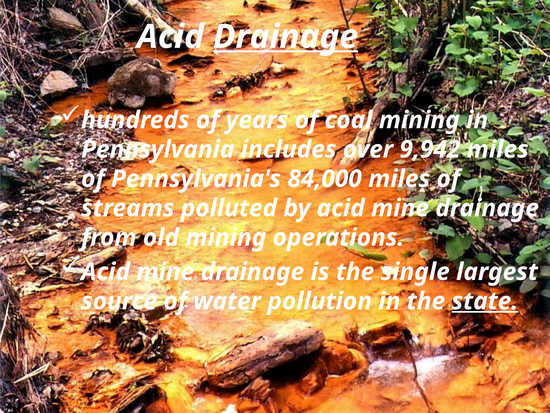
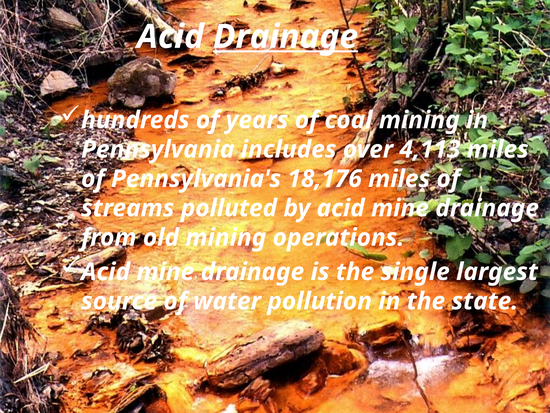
9,942: 9,942 -> 4,113 (430, 149)
84,000: 84,000 -> 18,176 (325, 179)
state underline: present -> none (485, 301)
